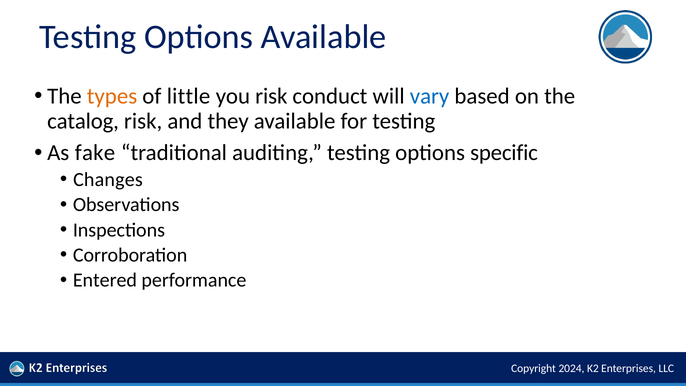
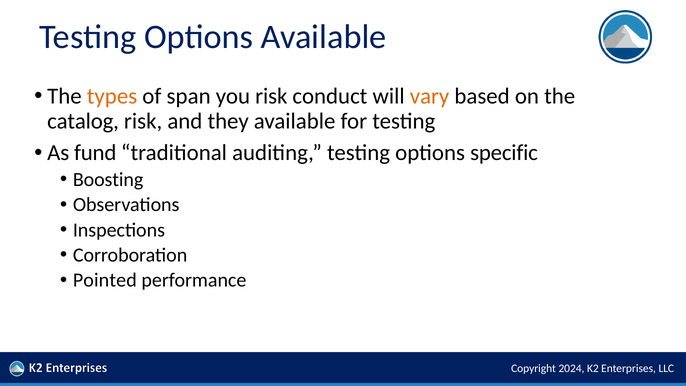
little: little -> span (189, 96)
vary colour: blue -> orange (430, 96)
fake: fake -> fund (95, 153)
Changes: Changes -> Boosting (108, 180)
Entered: Entered -> Pointed (105, 280)
